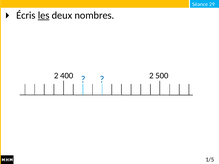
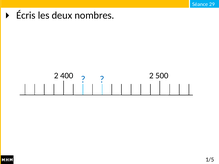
les underline: present -> none (44, 15)
